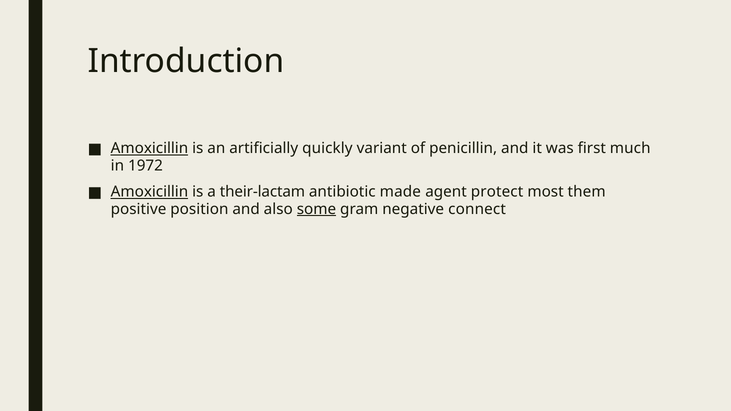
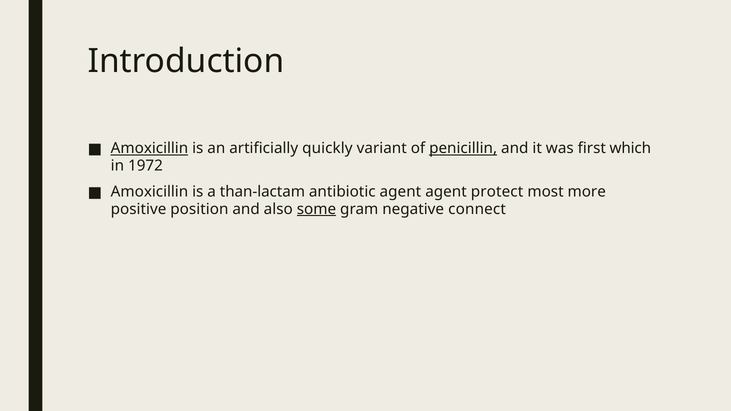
penicillin underline: none -> present (463, 149)
much: much -> which (630, 149)
Amoxicillin underline: present -> none (149, 192)
their-lactam: their-lactam -> than-lactam (262, 192)
antibiotic made: made -> agent (400, 192)
them: them -> more (587, 192)
